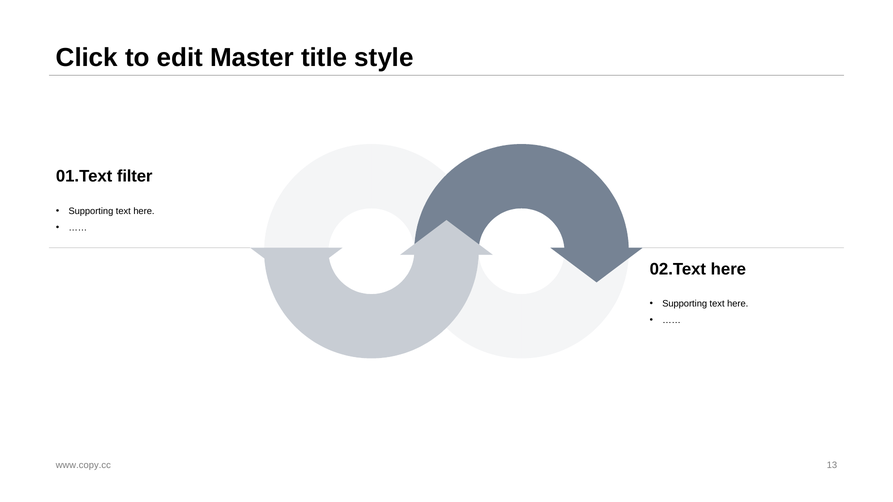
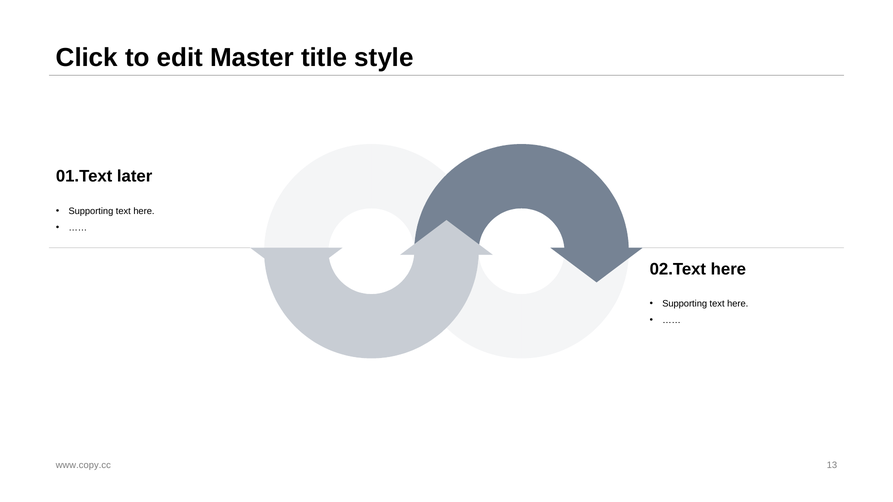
filter: filter -> later (135, 177)
